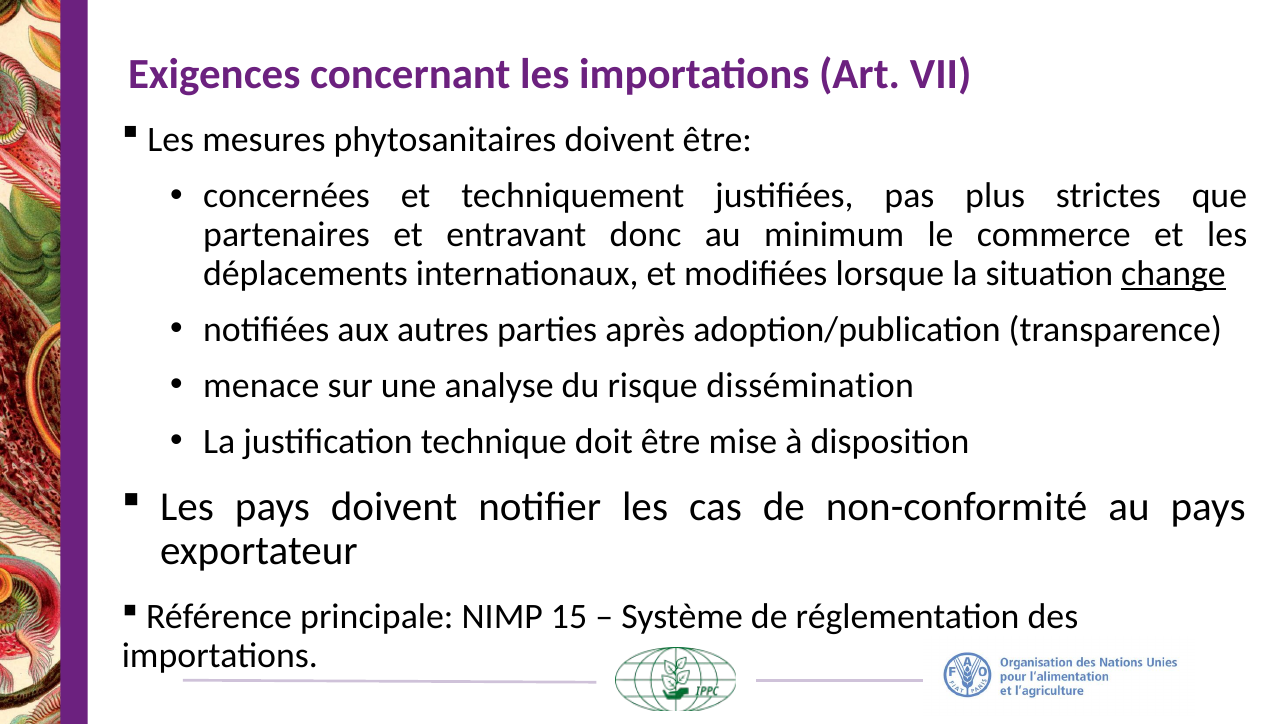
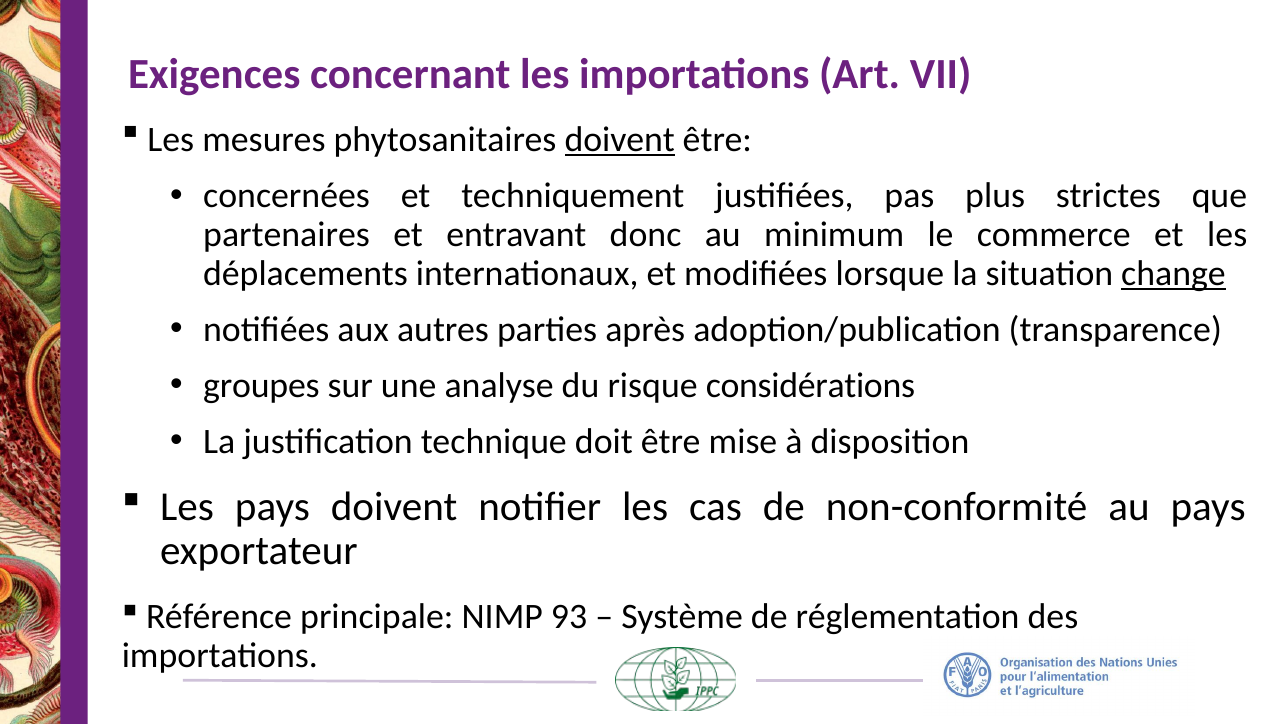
doivent underline: none -> present (620, 140)
menace: menace -> groupes (261, 386)
dissémination: dissémination -> considérations (810, 386)
15: 15 -> 93 (569, 618)
